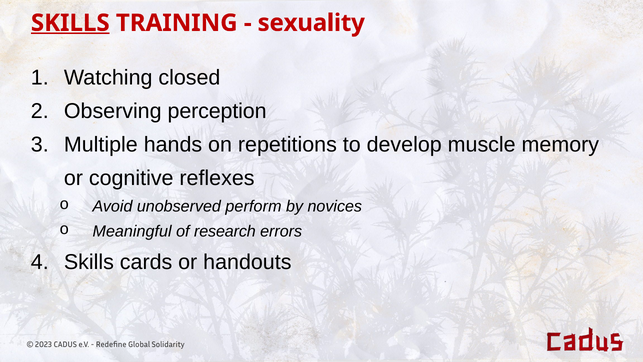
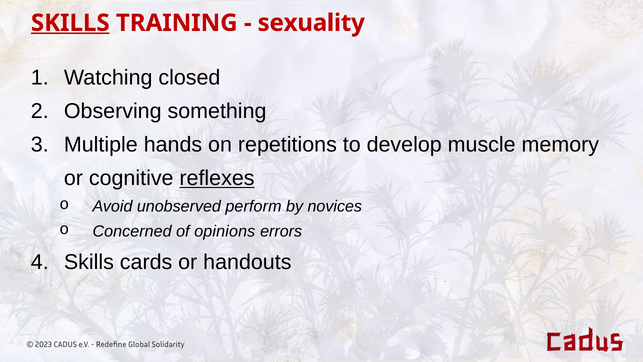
perception: perception -> something (217, 111)
reflexes underline: none -> present (217, 178)
Meaningful: Meaningful -> Concerned (132, 231)
research: research -> opinions (225, 231)
